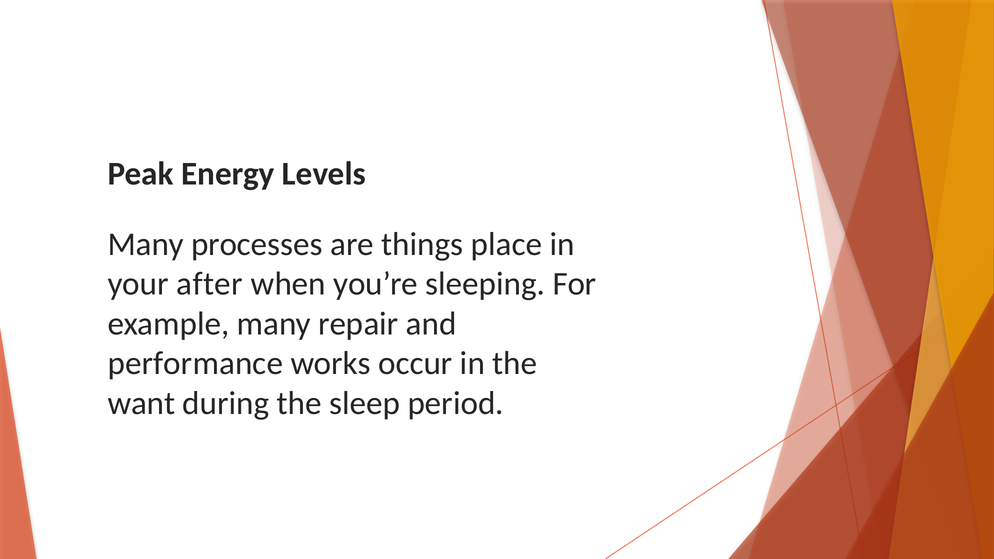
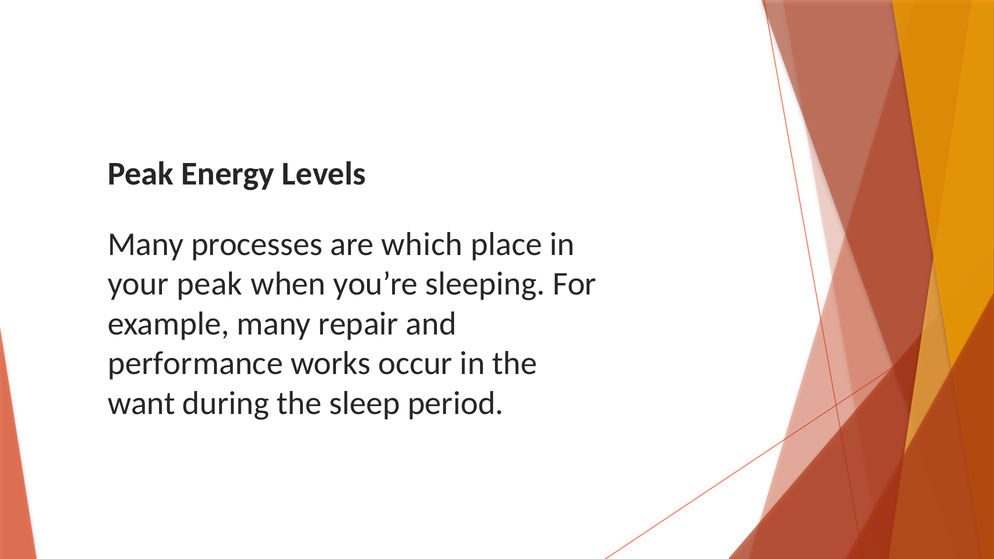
things: things -> which (422, 244)
your after: after -> peak (210, 284)
